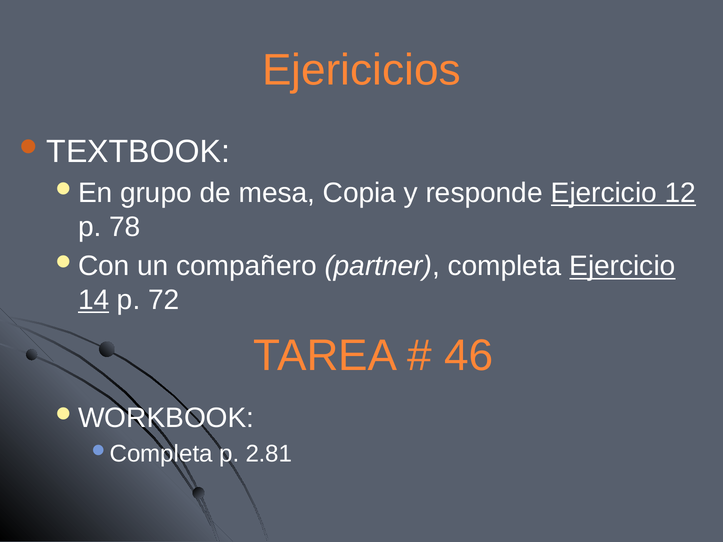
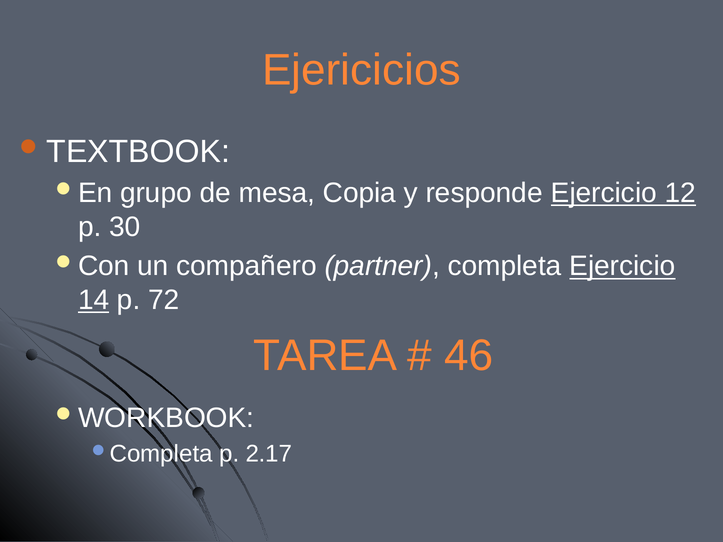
78: 78 -> 30 (125, 227)
2.81: 2.81 -> 2.17 (269, 454)
